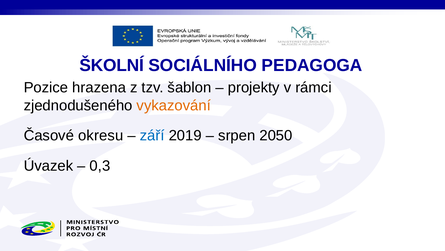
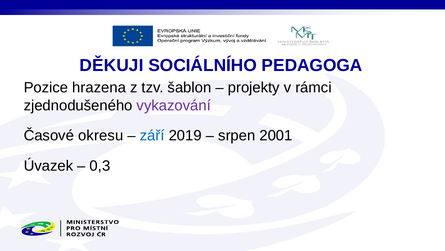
ŠKOLNÍ: ŠKOLNÍ -> DĚKUJI (111, 65)
vykazování colour: orange -> purple (174, 105)
2050: 2050 -> 2001 (276, 135)
